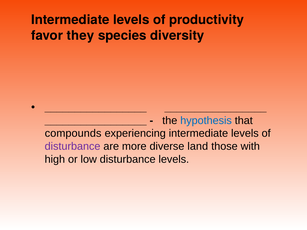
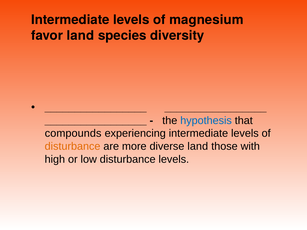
productivity: productivity -> magnesium (206, 20)
favor they: they -> land (80, 36)
disturbance colour: purple -> orange (73, 146)
